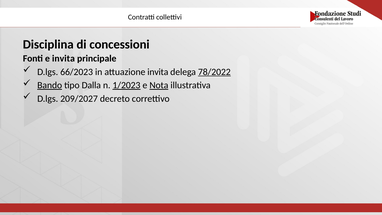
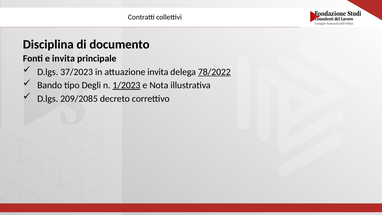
concessioni: concessioni -> documento (119, 44)
66/2023: 66/2023 -> 37/2023 (77, 72)
Bando underline: present -> none (50, 85)
Dalla: Dalla -> Degli (91, 85)
Nota underline: present -> none (159, 85)
209/2027: 209/2027 -> 209/2085 (79, 99)
